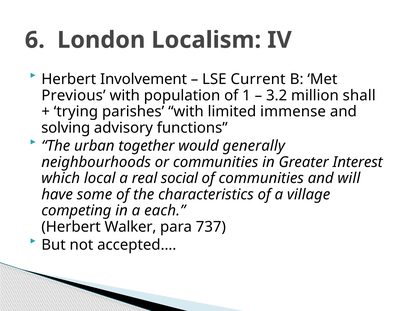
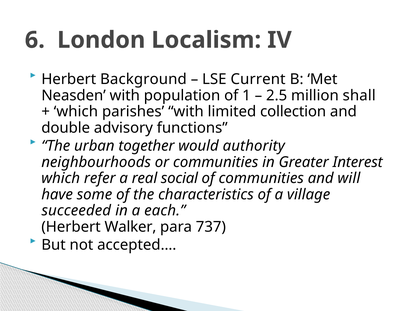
Involvement: Involvement -> Background (143, 79)
Previous: Previous -> Neasden (74, 95)
3.2: 3.2 -> 2.5 (277, 95)
trying: trying -> which (76, 111)
immense: immense -> collection (293, 111)
solving: solving -> double (66, 128)
generally: generally -> authority (254, 146)
local: local -> refer (100, 178)
competing: competing -> succeeded (76, 210)
